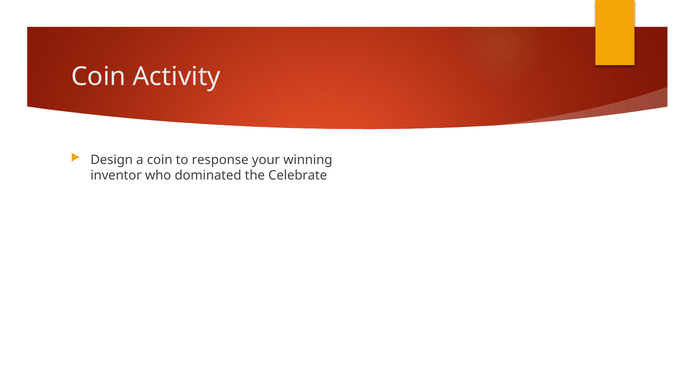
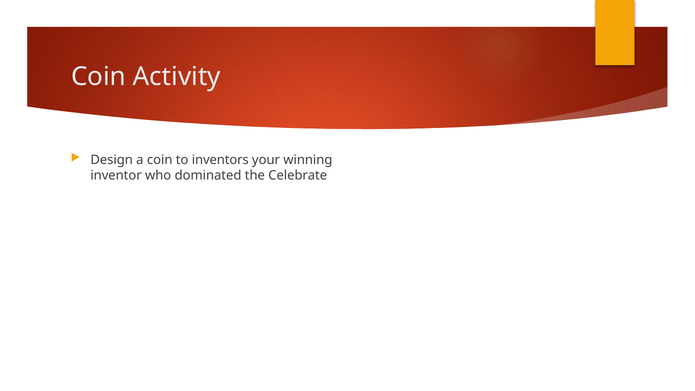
response: response -> inventors (220, 160)
